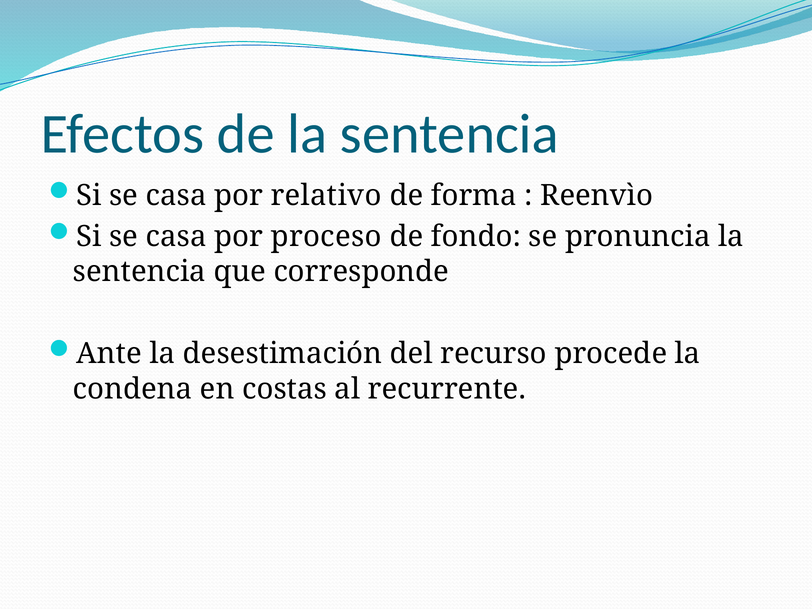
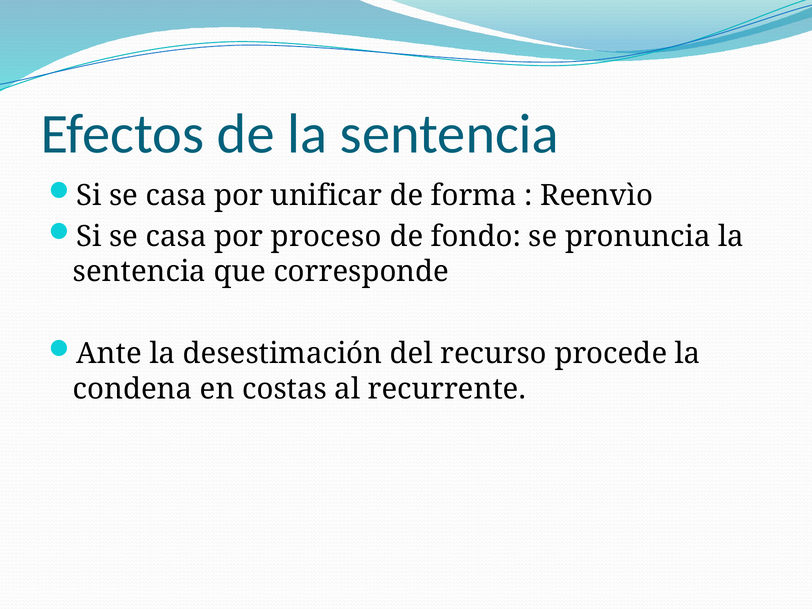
relativo: relativo -> unificar (326, 196)
